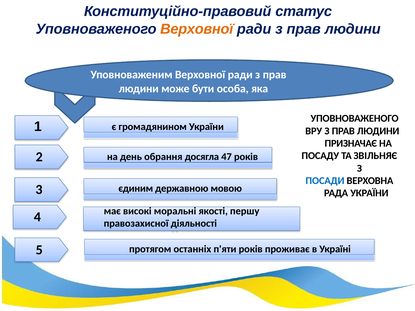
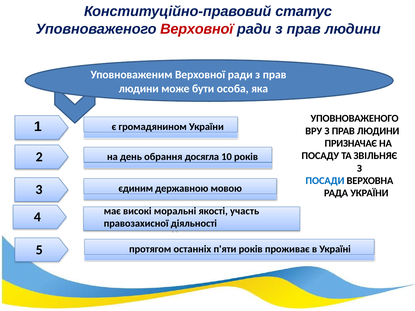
Верховної colour: orange -> red (197, 29)
47: 47 -> 10 (227, 157)
першу: першу -> участь (245, 211)
